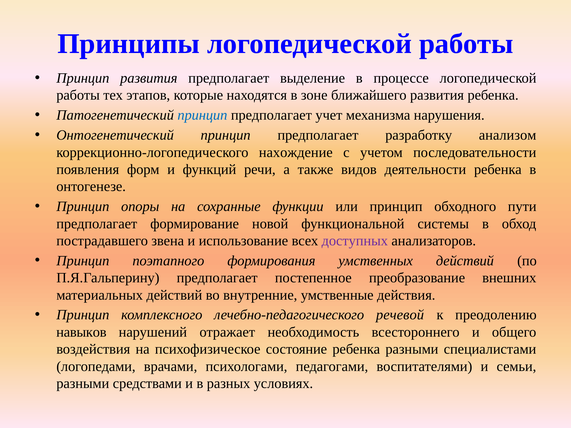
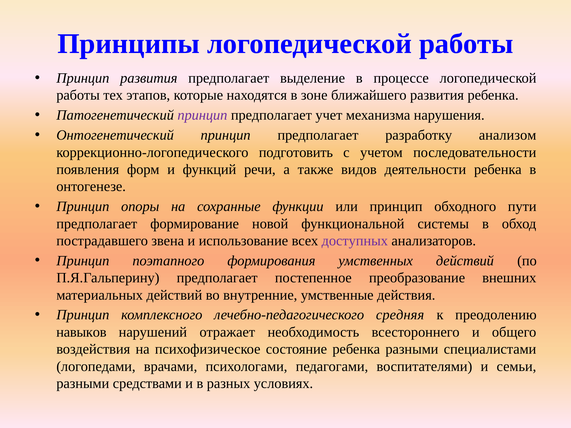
принцип colour: blue -> purple (202, 115)
нахождение: нахождение -> подготовить (296, 152)
речевой: речевой -> средняя (400, 315)
